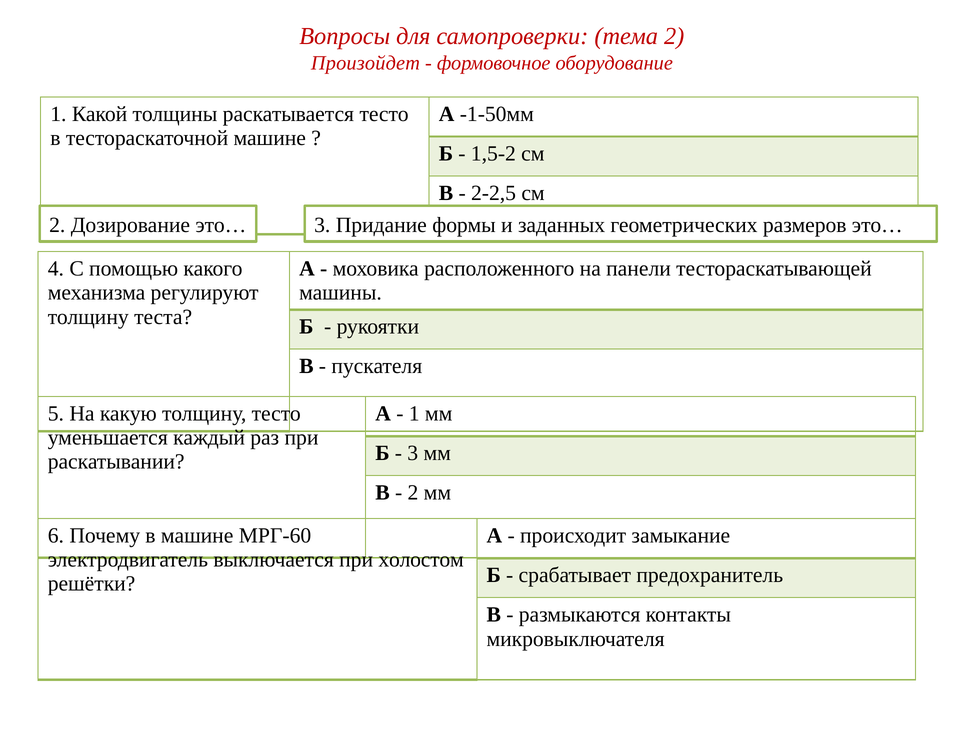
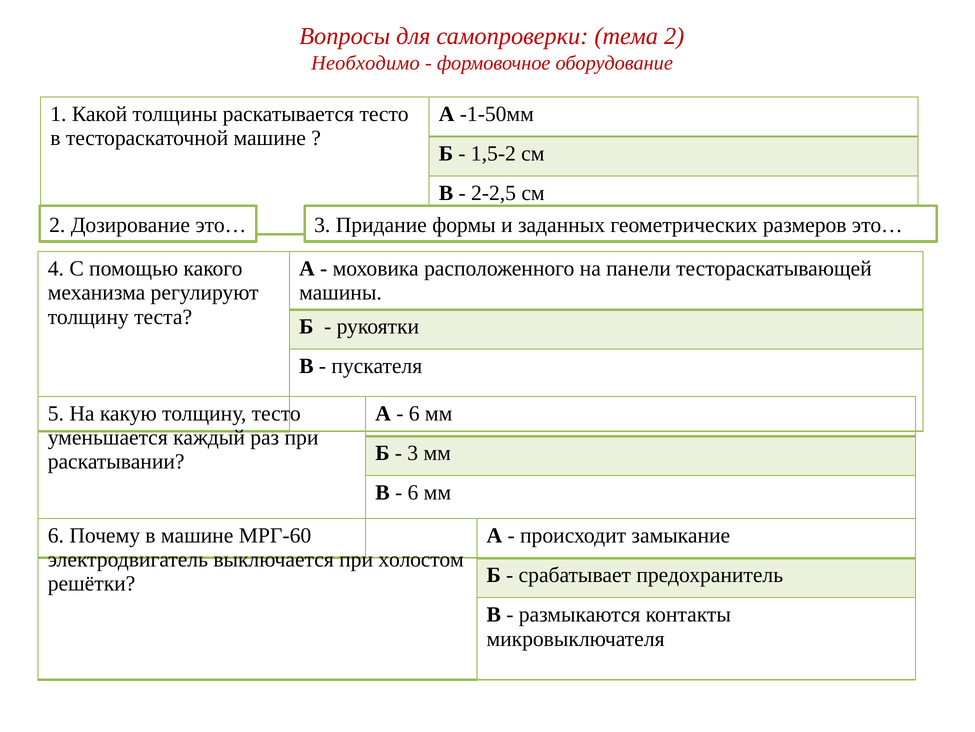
Произойдет: Произойдет -> Необходимо (365, 63)
1: 1 -> 6 (414, 413)
2: 2 -> 6 (413, 492)
